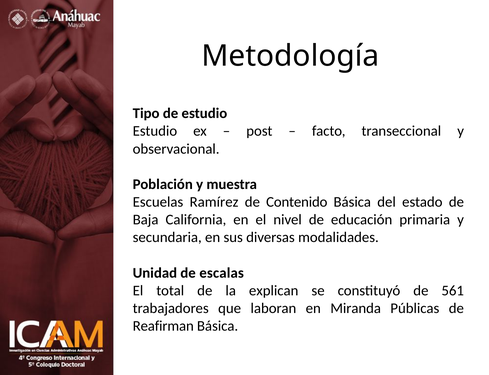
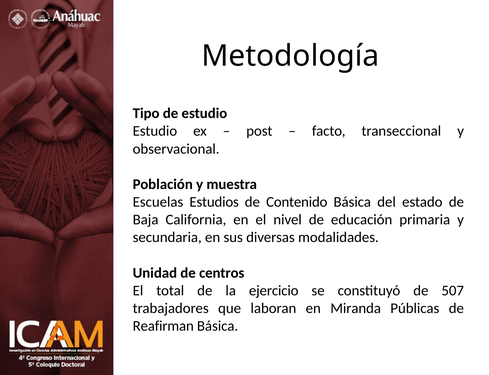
Ramírez: Ramírez -> Estudios (214, 202)
escalas: escalas -> centros (222, 273)
explican: explican -> ejercicio (274, 291)
561: 561 -> 507 (453, 291)
